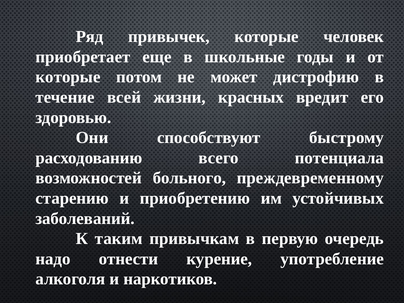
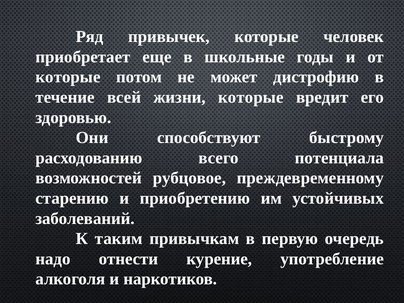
жизни красных: красных -> которые (251, 97)
больного: больного -> рубцовое (189, 178)
